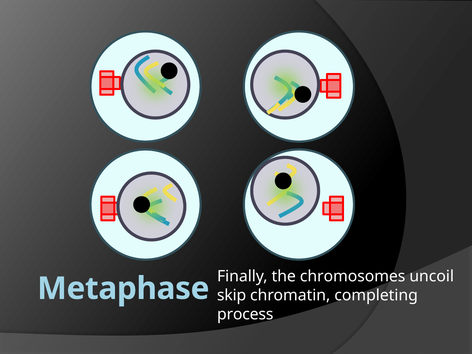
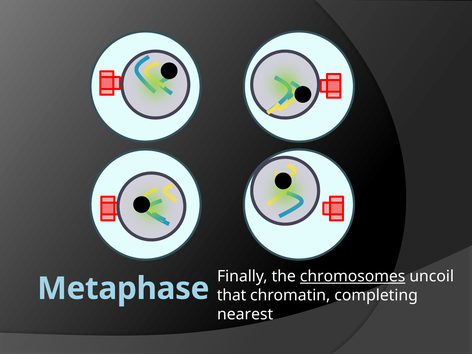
chromosomes underline: none -> present (353, 276)
skip: skip -> that (232, 295)
process: process -> nearest (245, 314)
